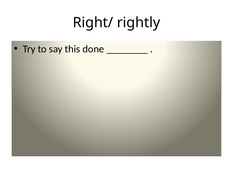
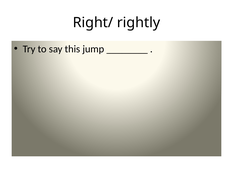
done: done -> jump (93, 49)
